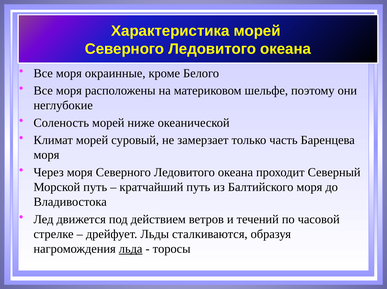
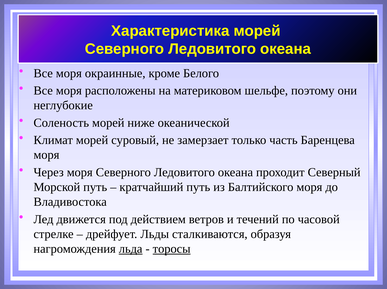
торосы underline: none -> present (172, 249)
